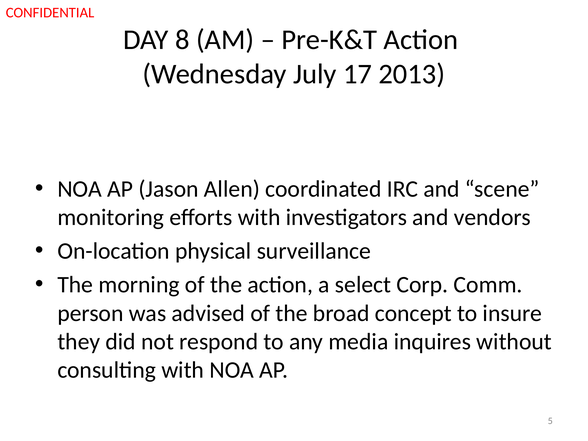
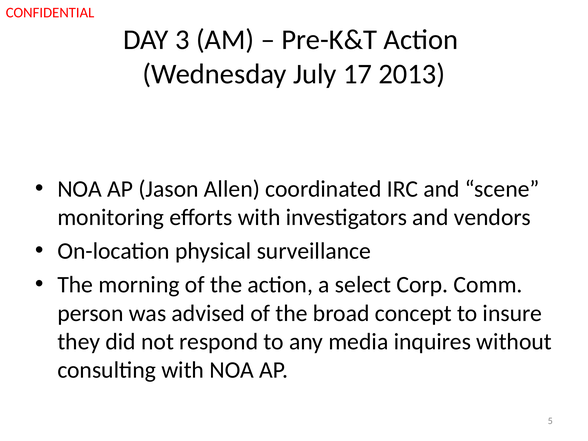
8: 8 -> 3 (182, 40)
